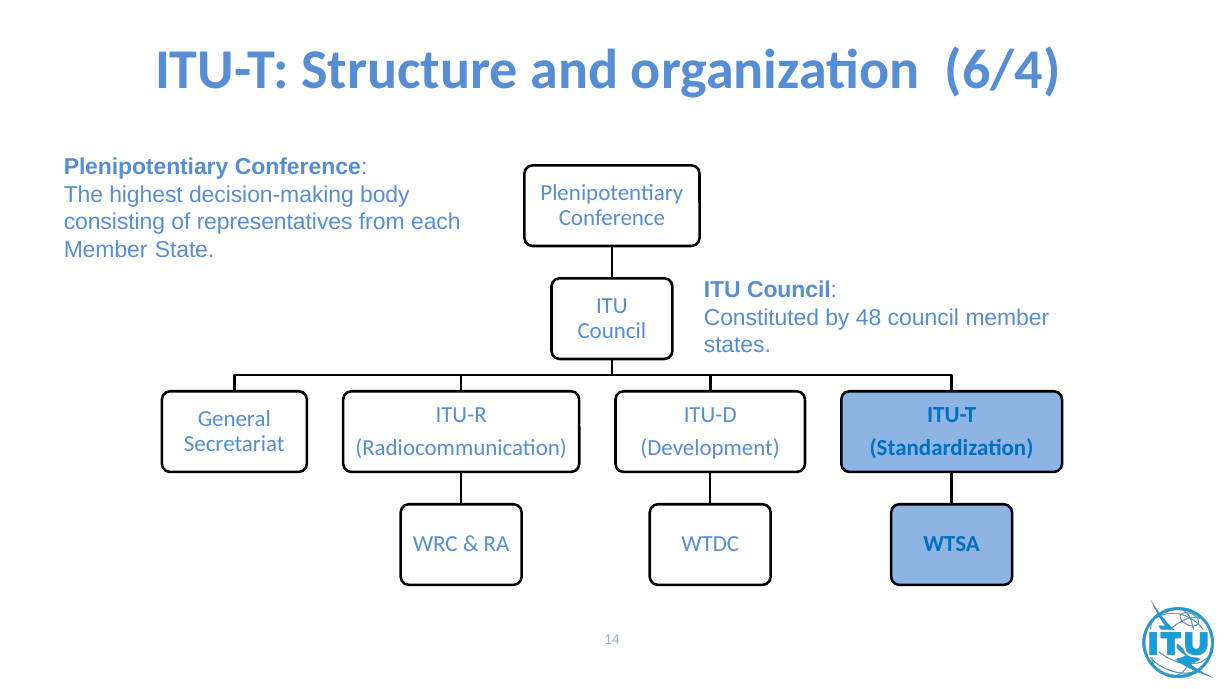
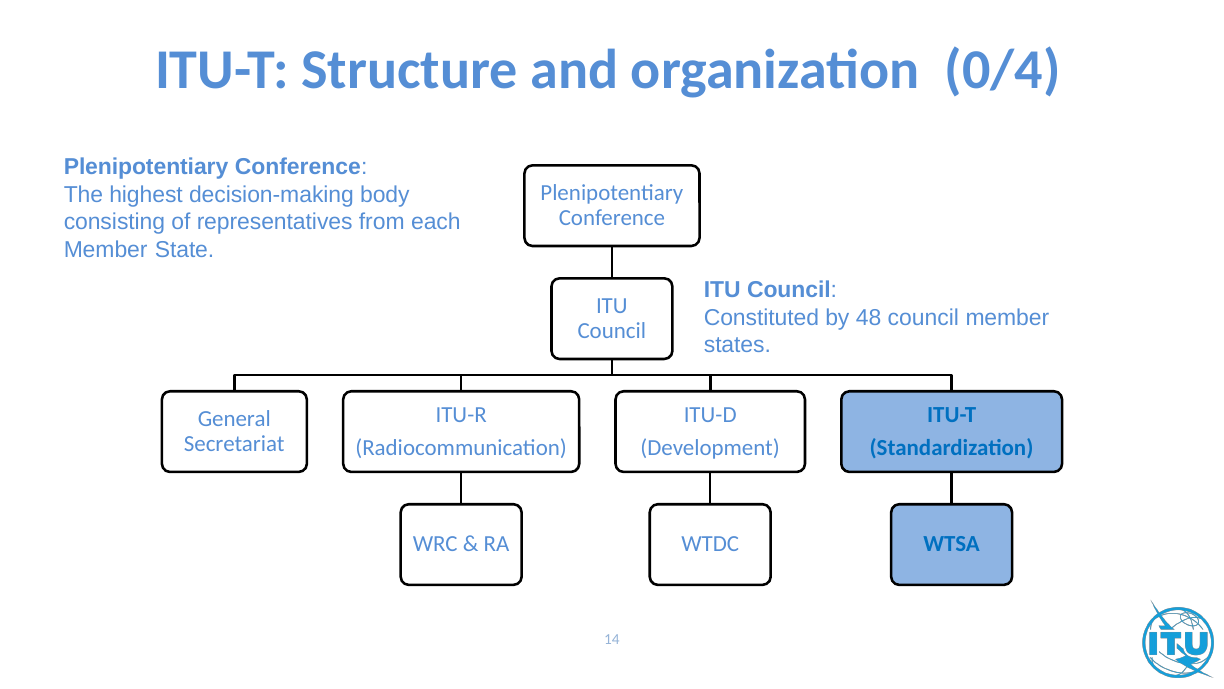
6/4: 6/4 -> 0/4 (1003, 70)
